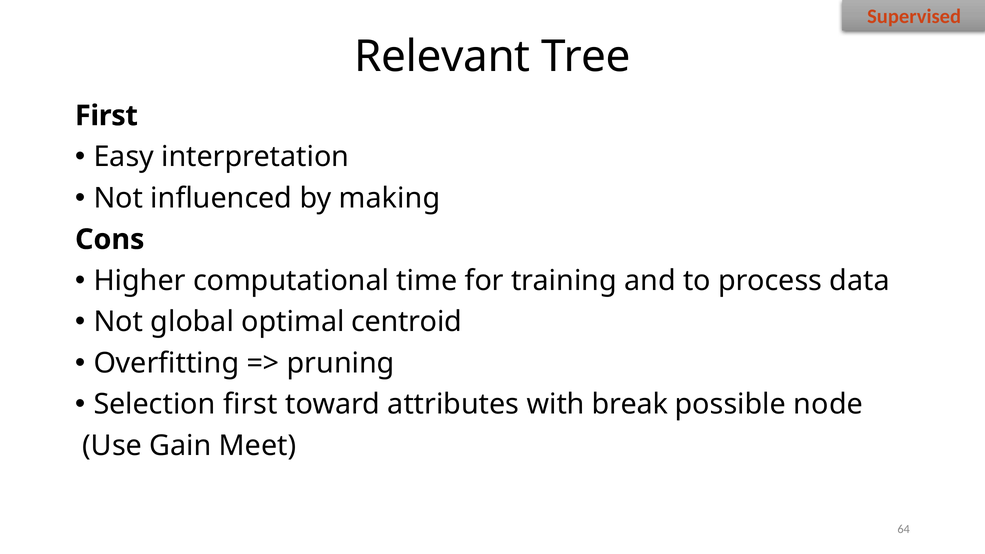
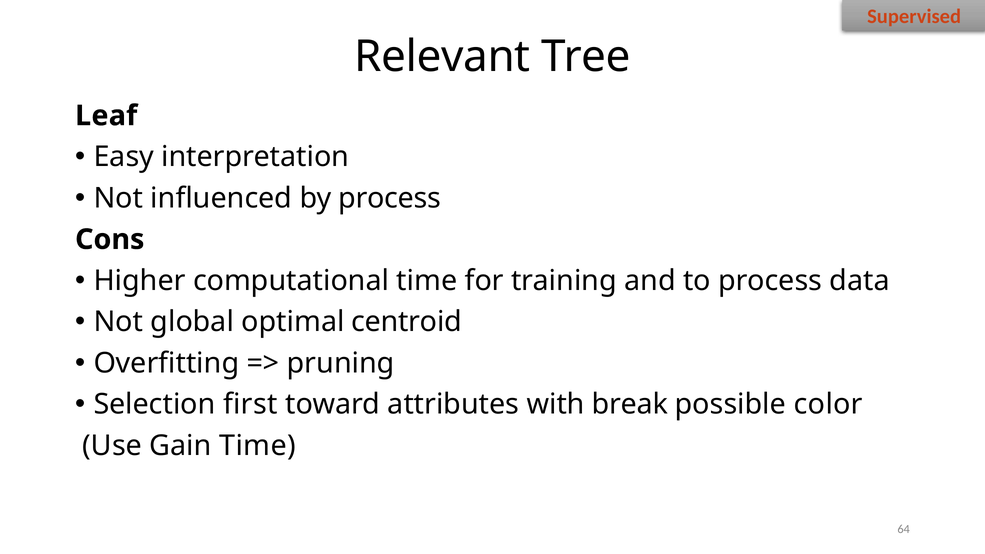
First: First -> Leaf (106, 116)
by making: making -> process (390, 198)
node: node -> color (828, 404)
Gain Meet: Meet -> Time (258, 446)
